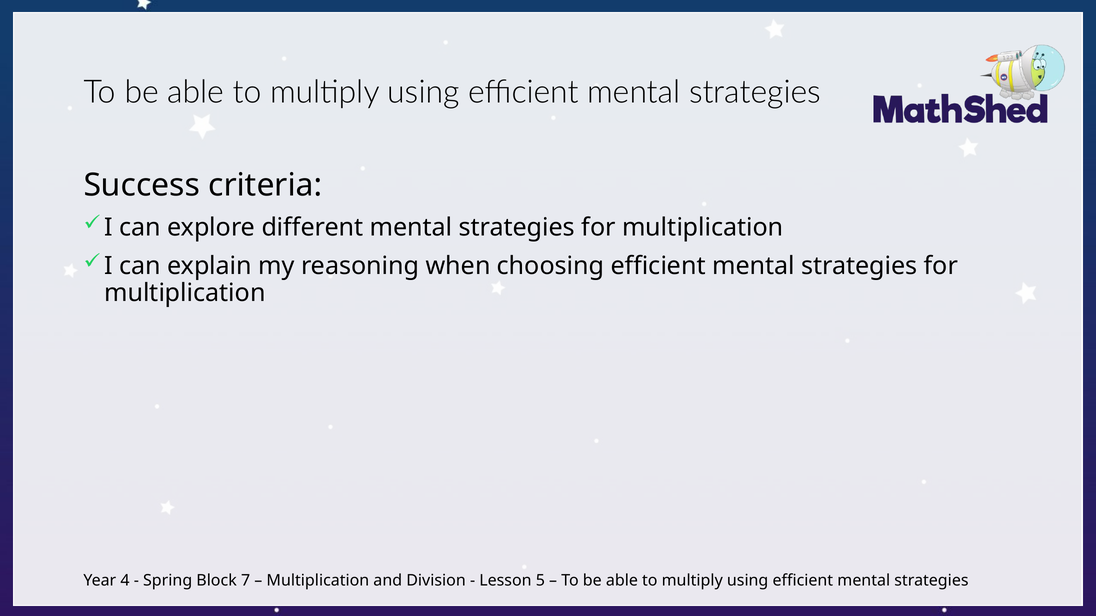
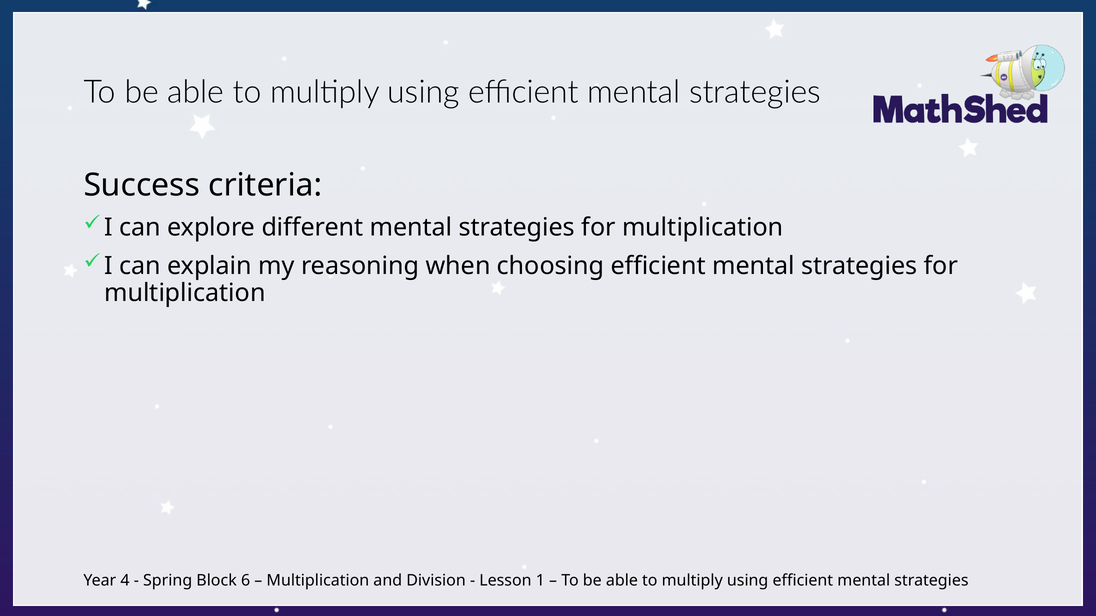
7: 7 -> 6 (246, 581)
5: 5 -> 1 (540, 581)
